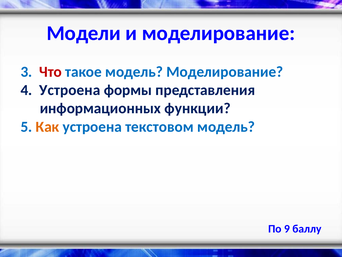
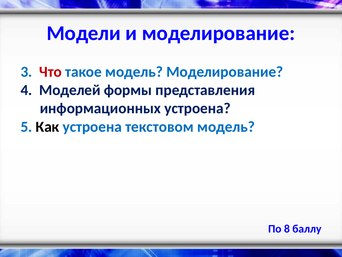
4 Устроена: Устроена -> Моделей (70, 90)
информационных функции: функции -> устроена (198, 108)
Как colour: orange -> black (47, 126)
9: 9 -> 8 (287, 228)
